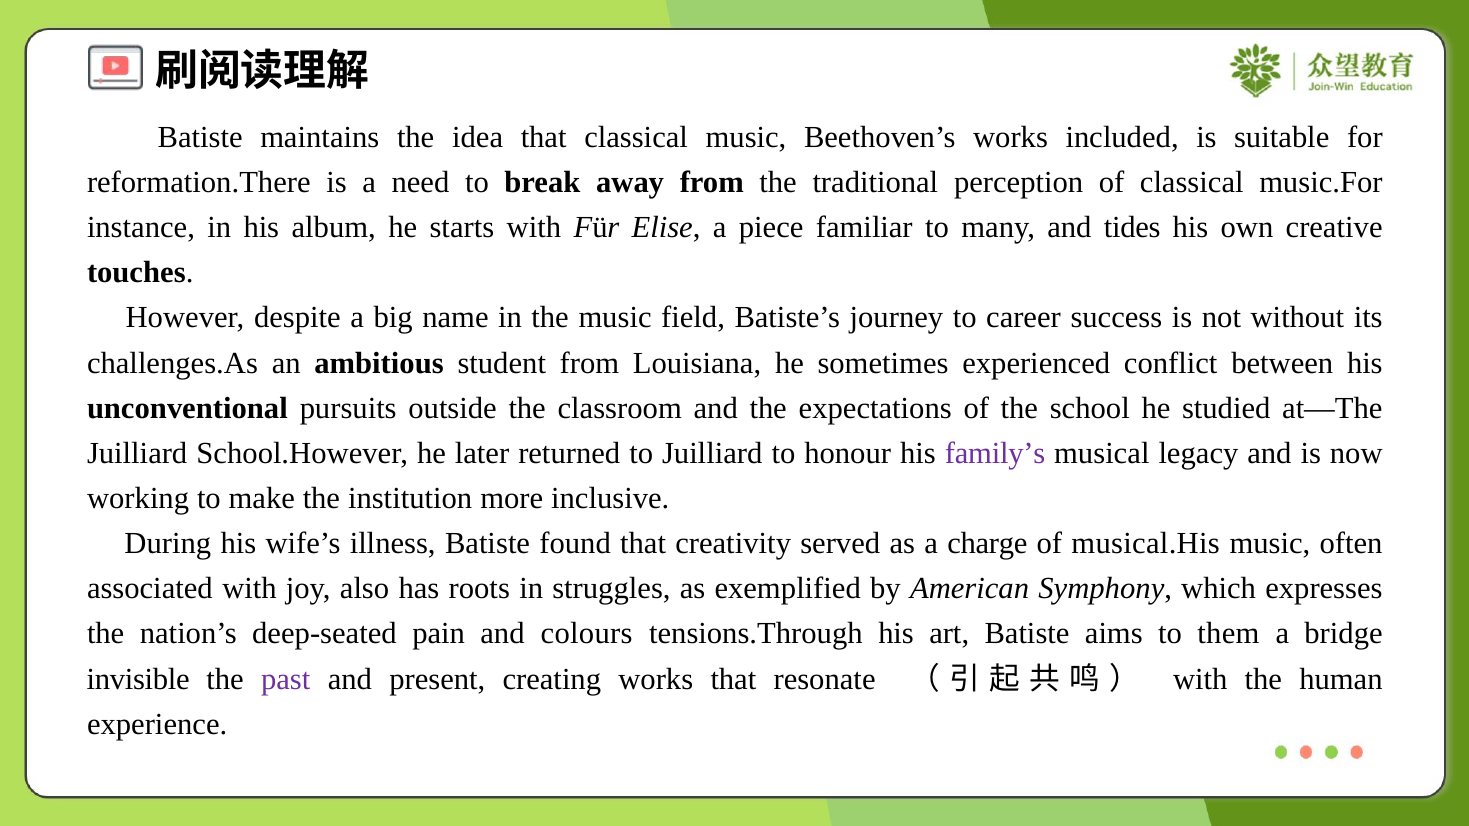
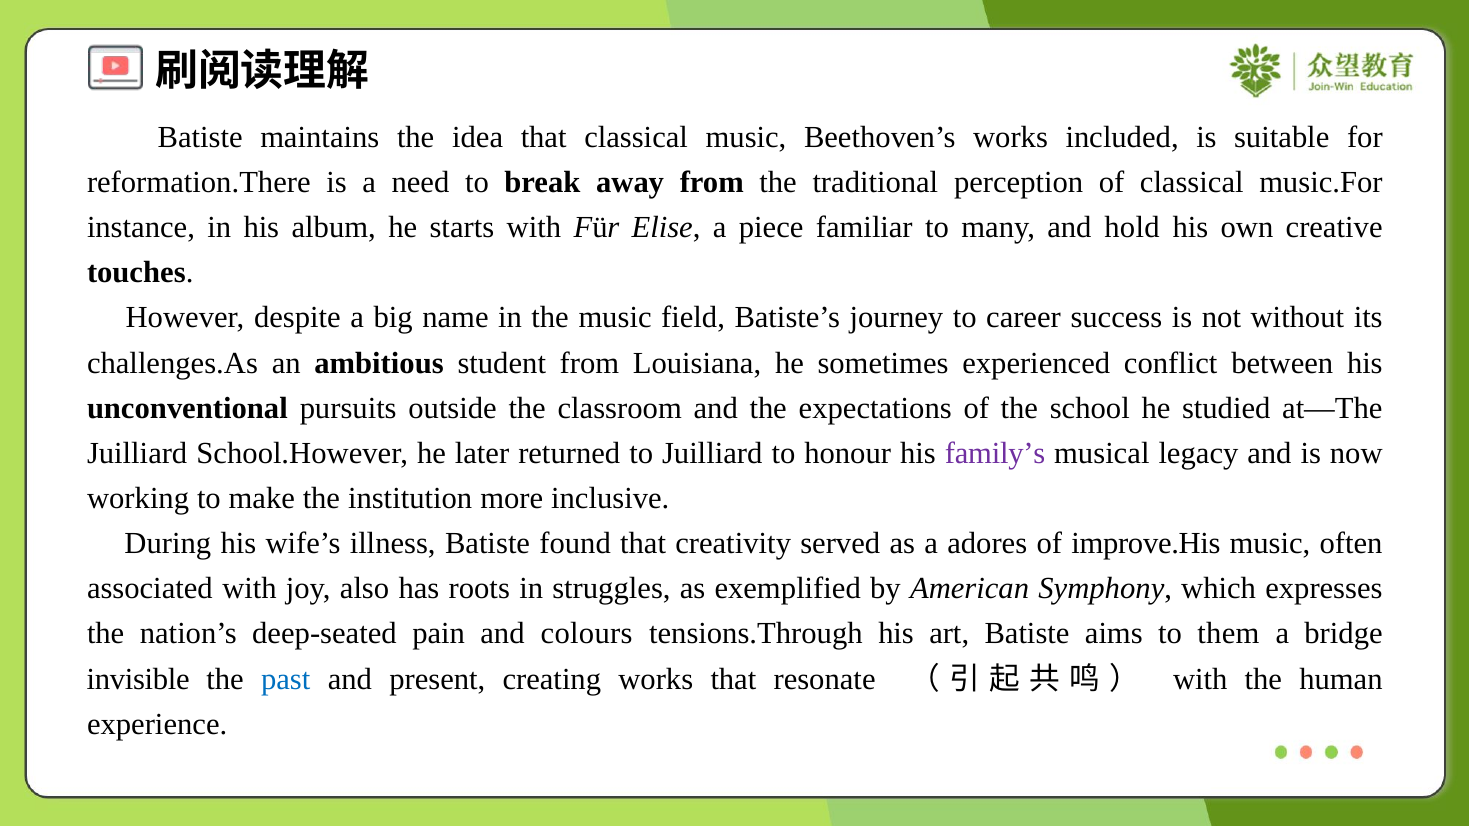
tides: tides -> hold (1132, 228)
charge: charge -> adores (987, 544)
musical.His: musical.His -> improve.His (1146, 544)
past colour: purple -> blue (286, 679)
